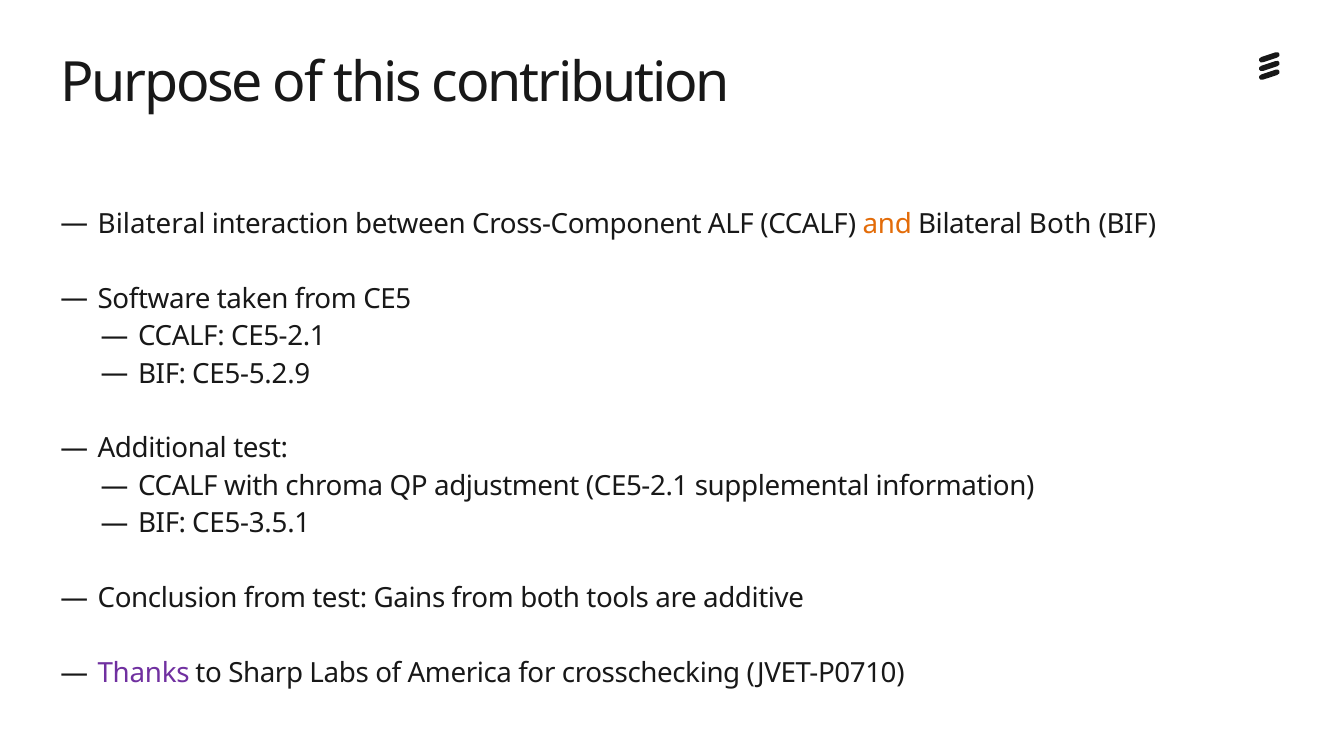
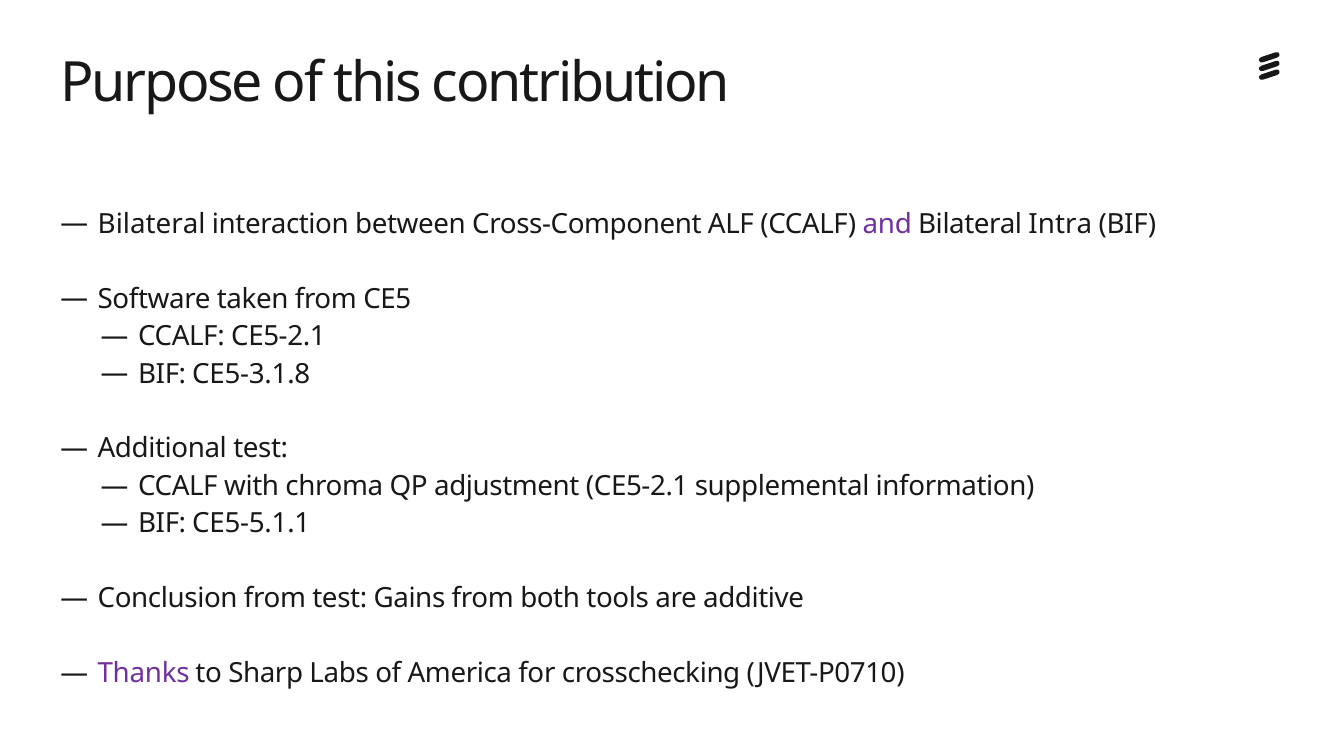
and colour: orange -> purple (887, 224)
Bilateral Both: Both -> Intra (1060, 224)
CE5-5.2.9: CE5-5.2.9 -> CE5-3.1.8 (251, 374)
CE5-3.5.1: CE5-3.5.1 -> CE5-5.1.1 (251, 524)
